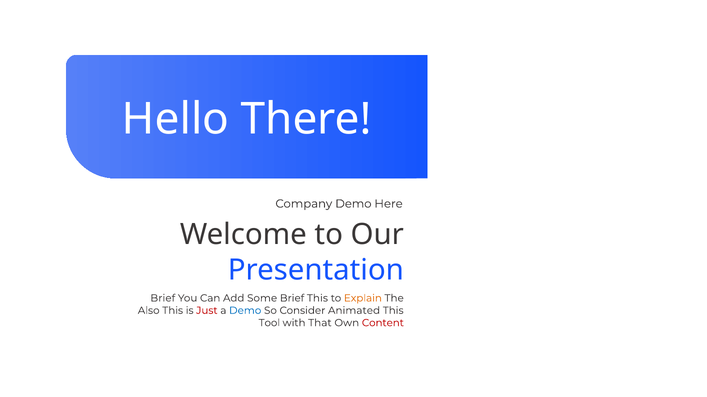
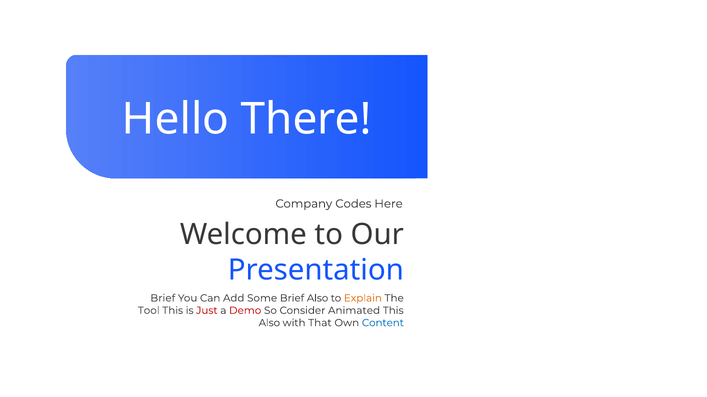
Company Demo: Demo -> Codes (353, 204)
Brief This: This -> Also (318, 299)
Also: Also -> Tool (149, 311)
Demo colour: blue -> red (245, 311)
Tool: Tool -> Also (269, 323)
Content colour: red -> blue (383, 323)
